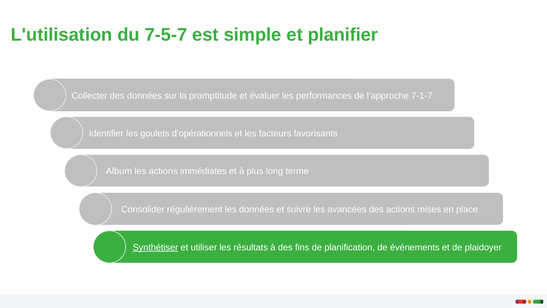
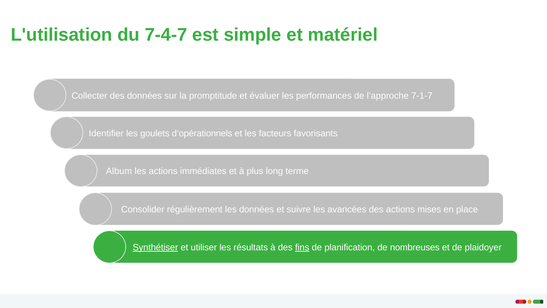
7-5-7: 7-5-7 -> 7-4-7 (166, 35)
planifier: planifier -> matériel (343, 35)
fins underline: none -> present (302, 247)
événements: événements -> nombreuses (415, 247)
